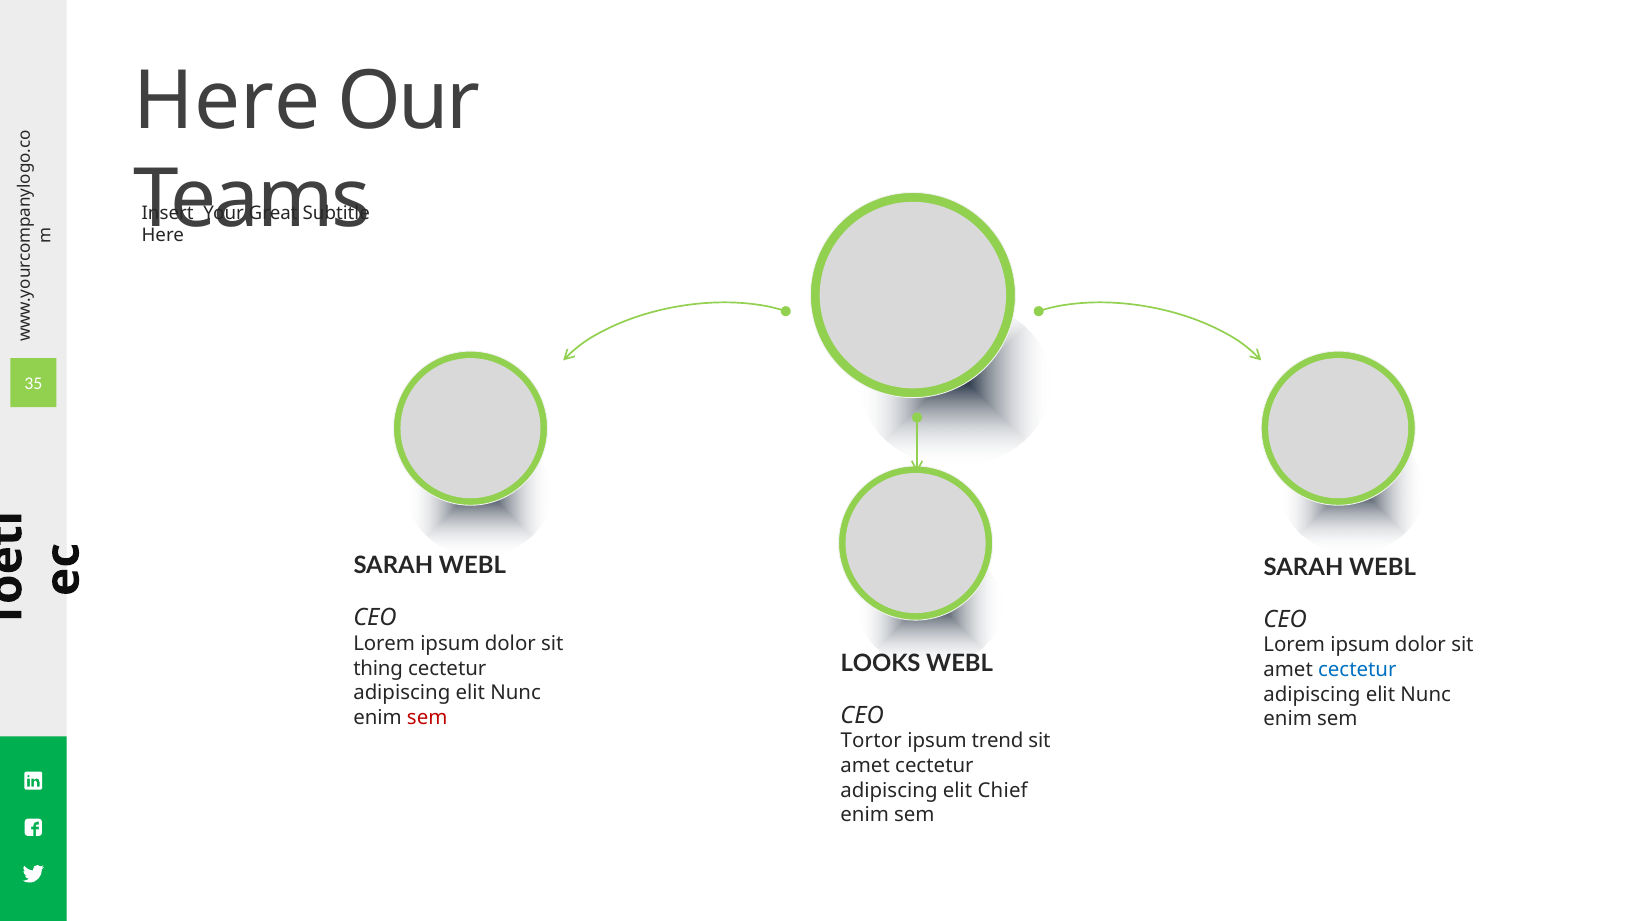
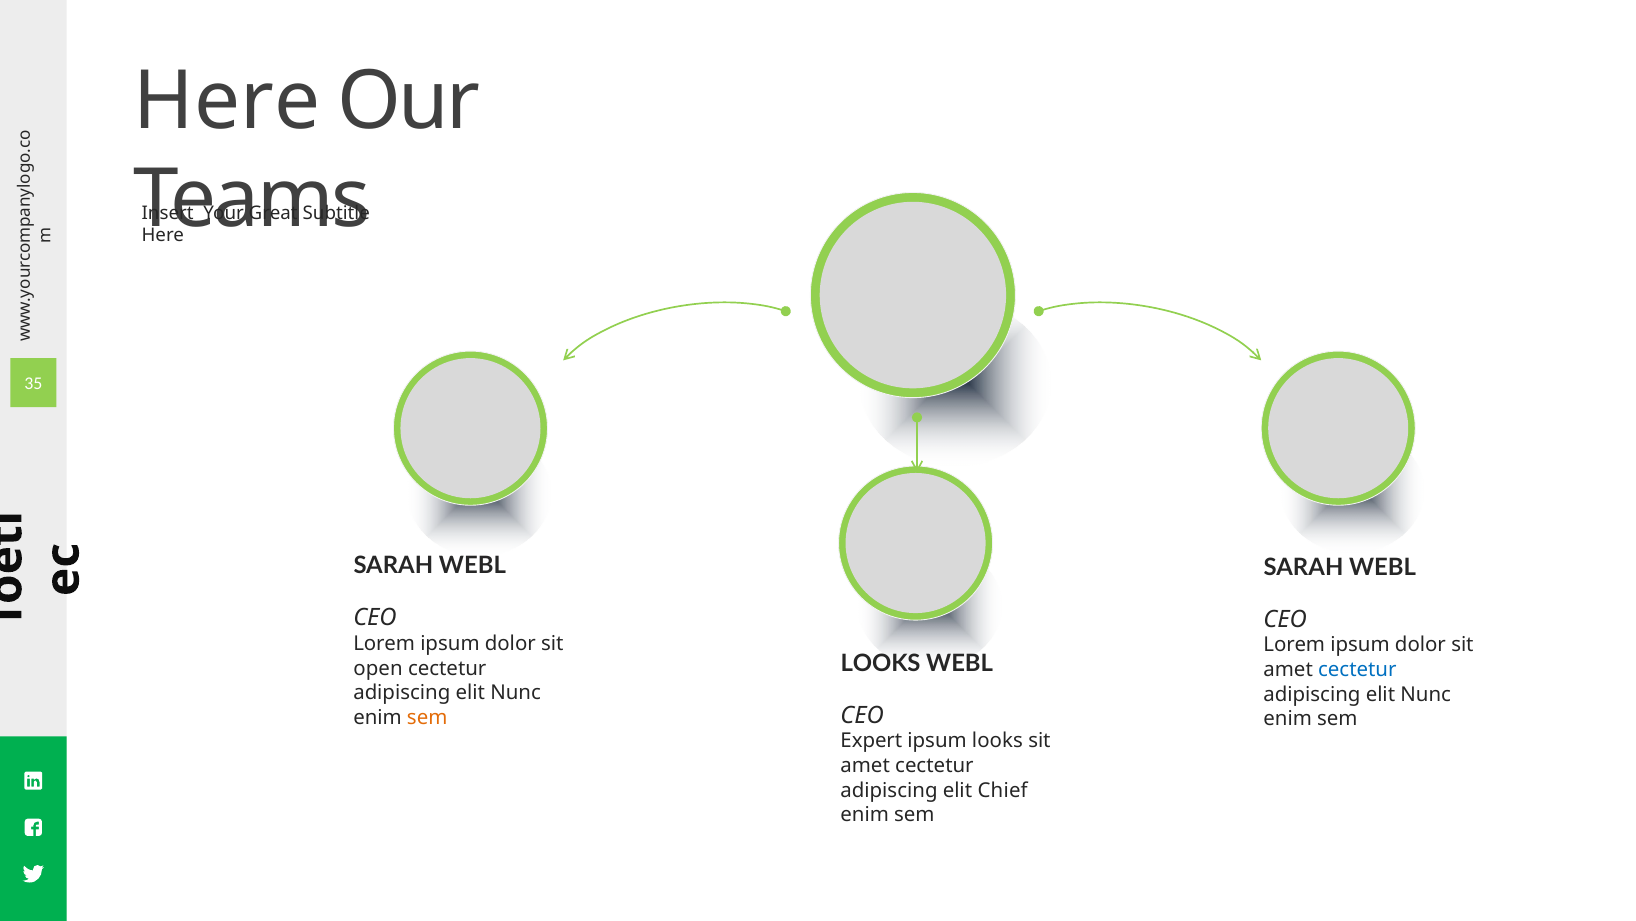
thing: thing -> open (378, 668)
sem colour: red -> orange (427, 717)
Tortor: Tortor -> Expert (871, 741)
ipsum trend: trend -> looks (997, 741)
